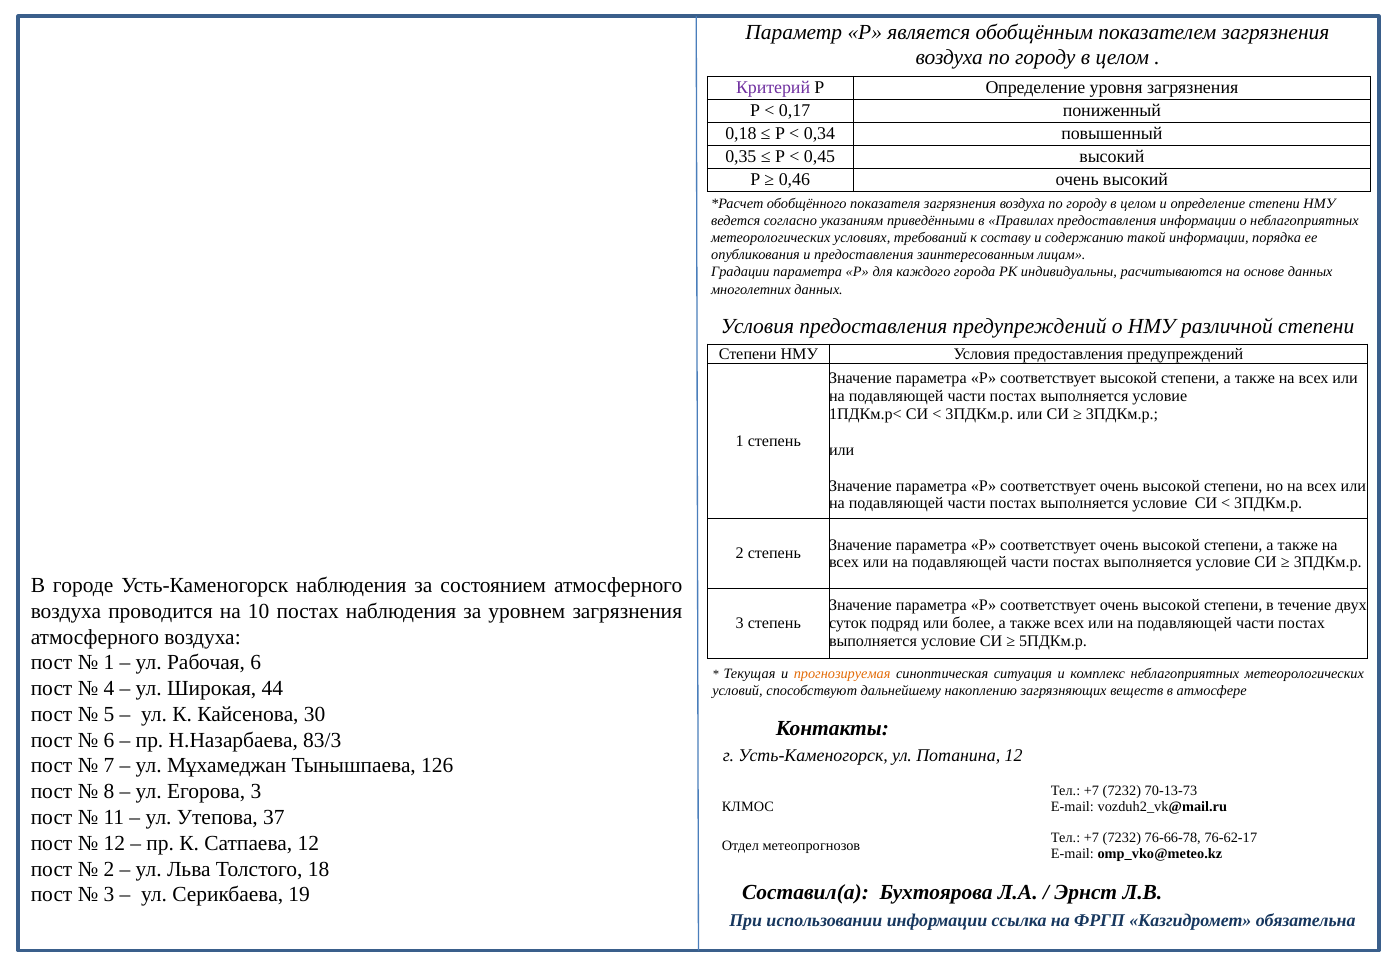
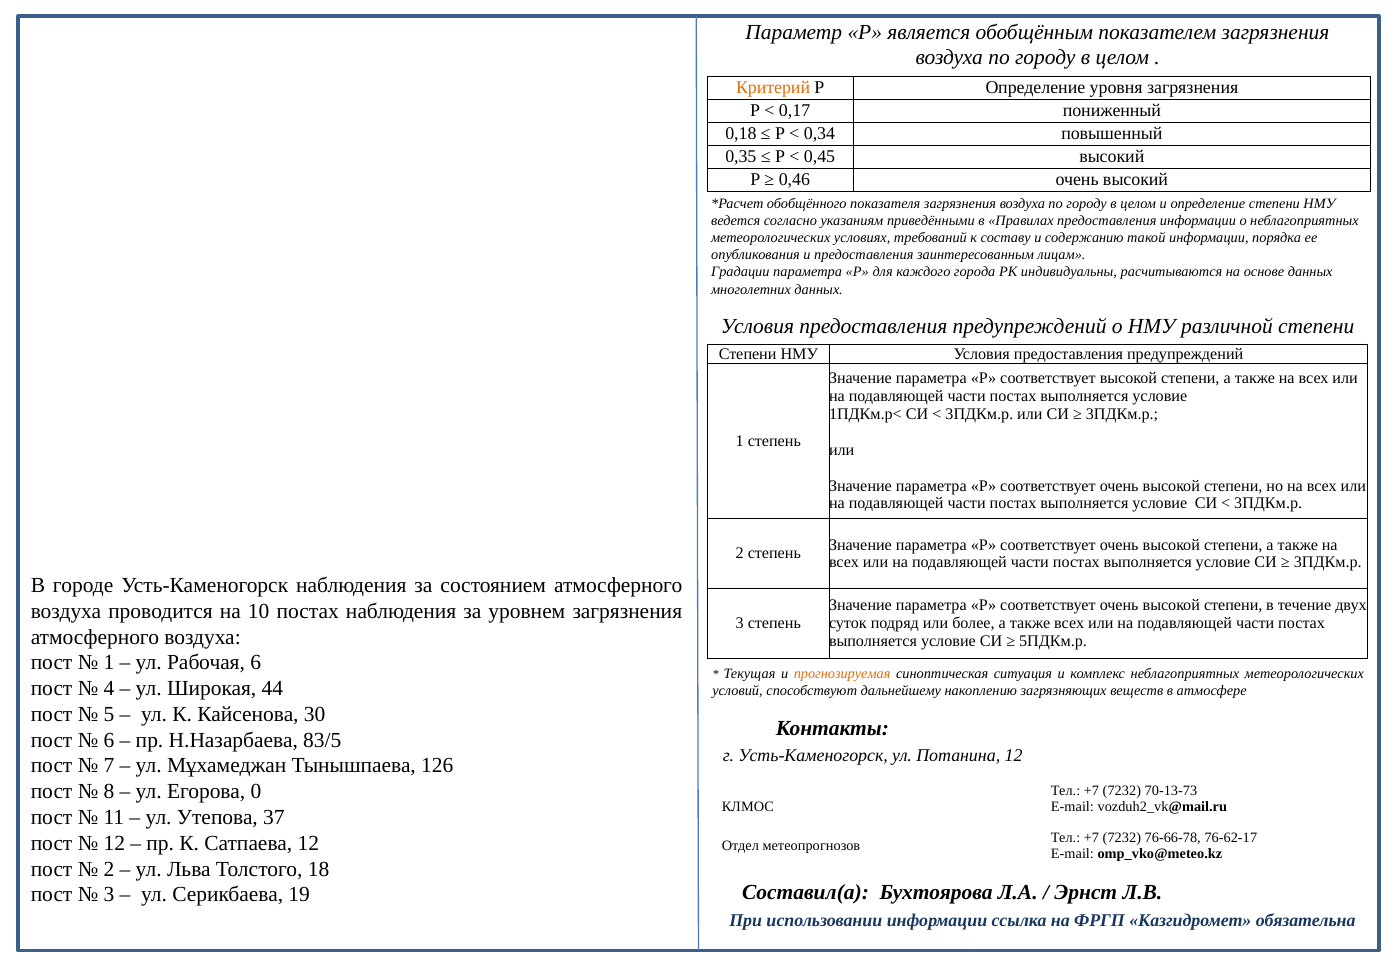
Критерий colour: purple -> orange (773, 88)
83/3: 83/3 -> 83/5 (322, 740)
Егорова 3: 3 -> 0 (256, 792)
